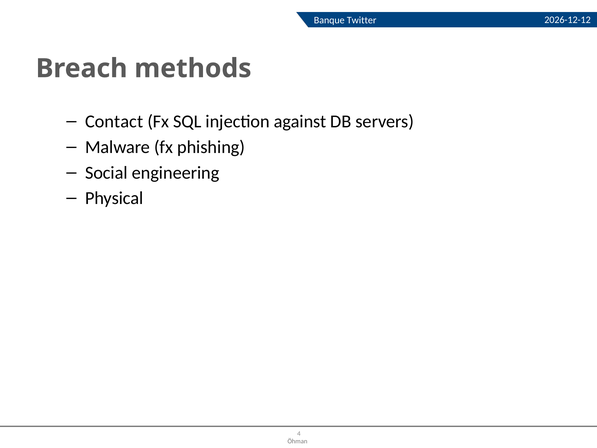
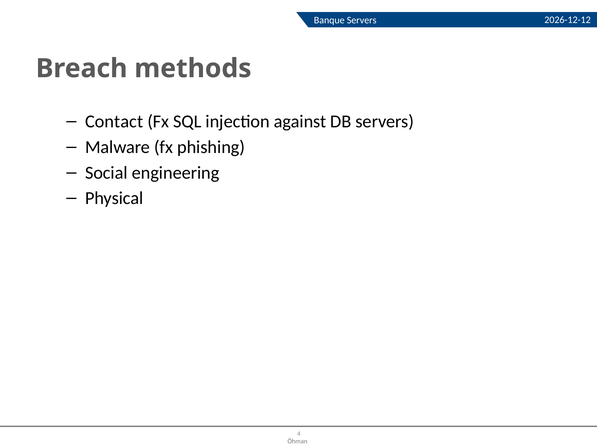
Banque Twitter: Twitter -> Servers (362, 20)
